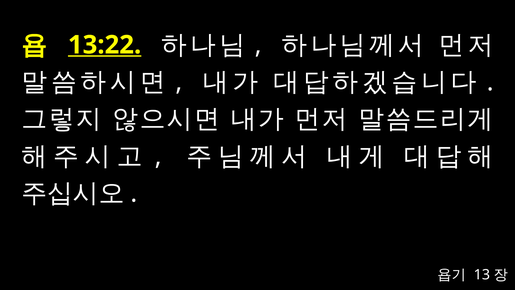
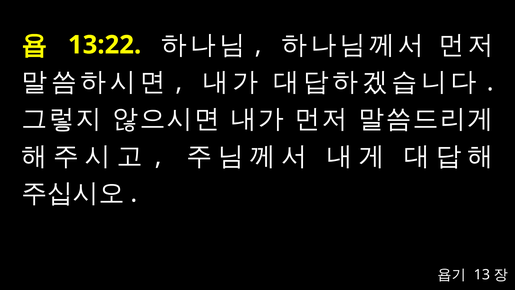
13:22 underline: present -> none (105, 45)
